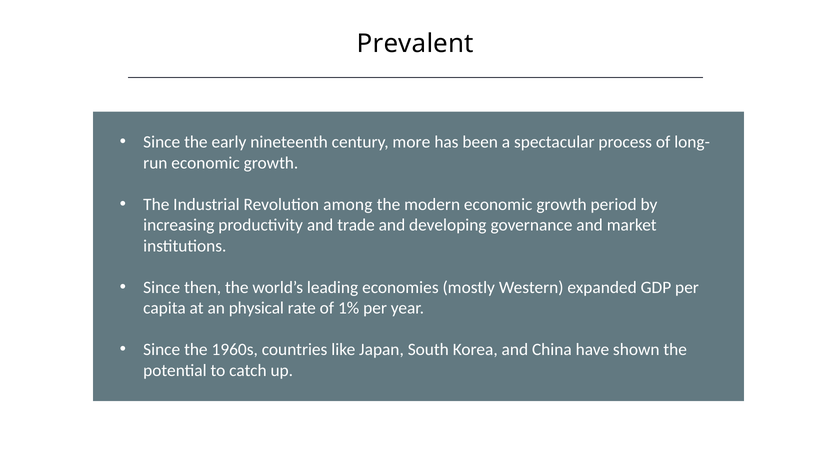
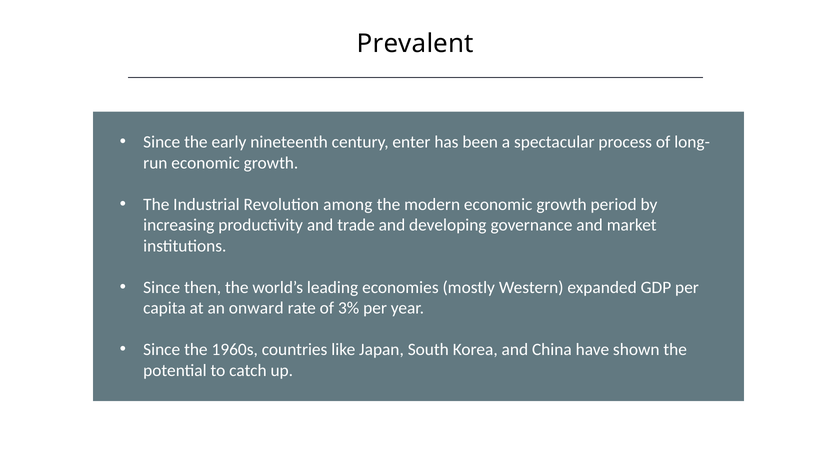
more: more -> enter (411, 142)
physical: physical -> onward (256, 309)
1%: 1% -> 3% (349, 309)
